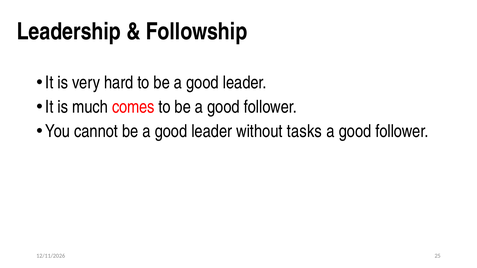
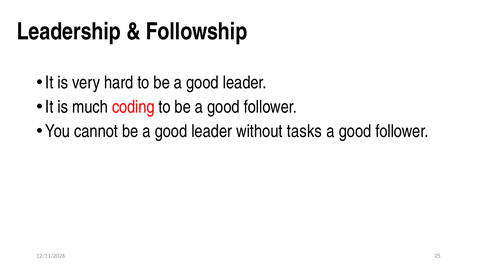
comes: comes -> coding (133, 107)
